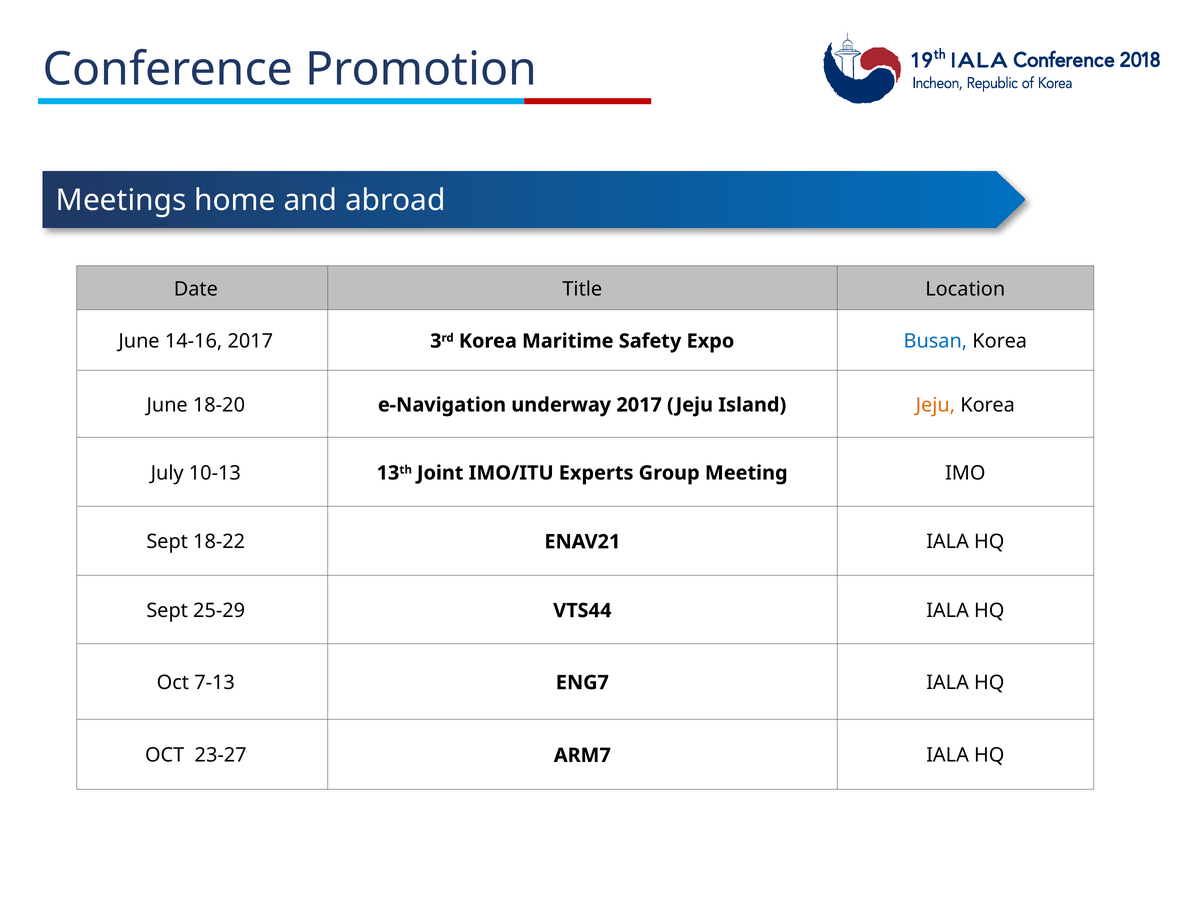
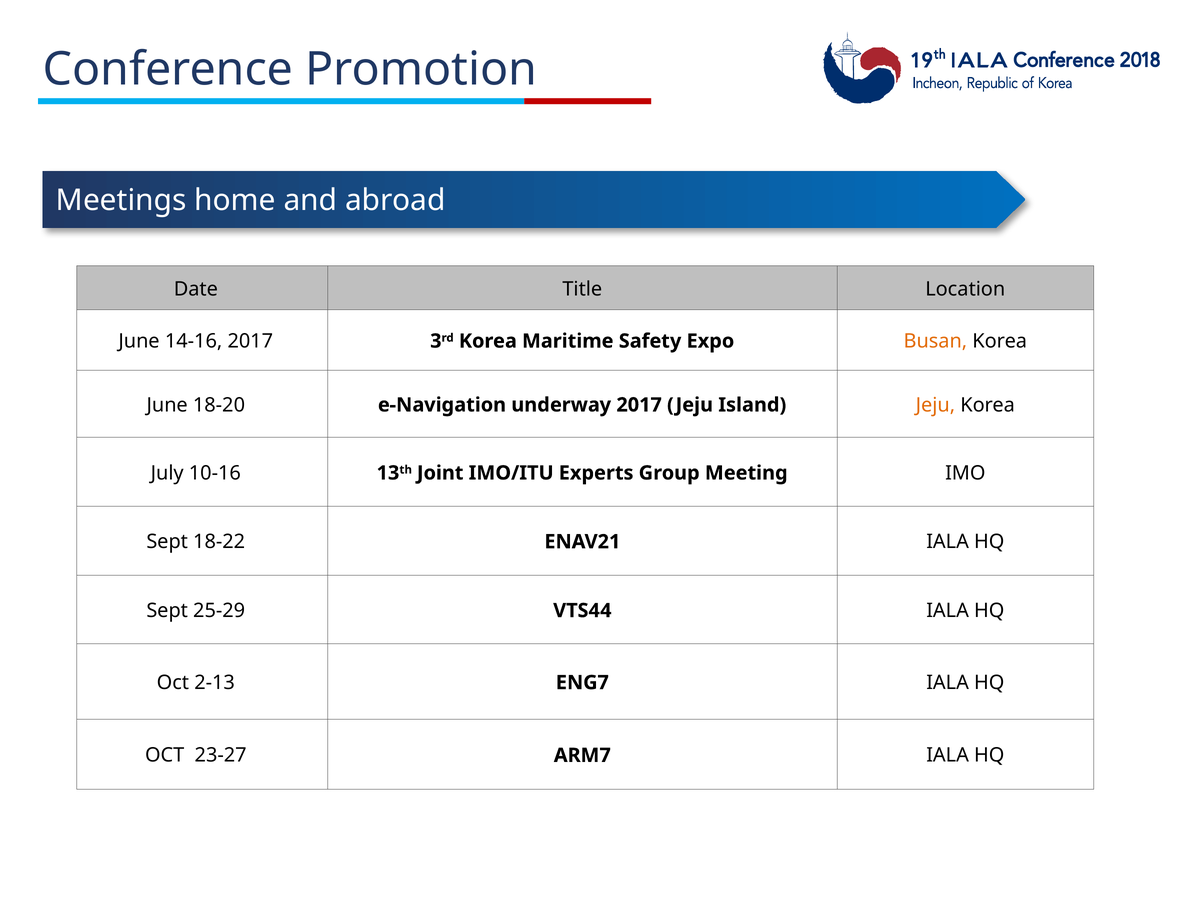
Busan colour: blue -> orange (935, 341)
10-13: 10-13 -> 10-16 (215, 473)
7-13: 7-13 -> 2-13 (215, 682)
